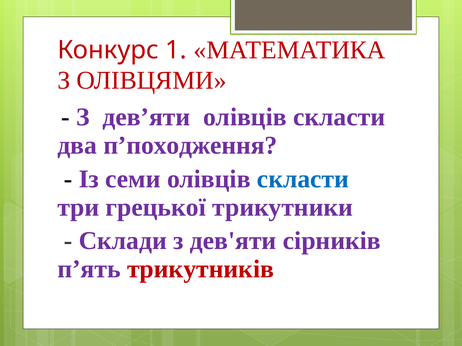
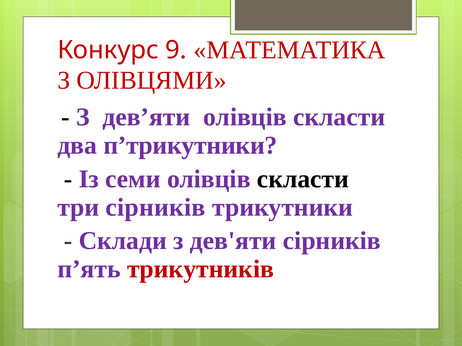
1: 1 -> 9 (176, 50)
п’походження: п’походження -> п’трикутники (190, 146)
скласти colour: blue -> black (303, 179)
три грецької: грецької -> сірників (156, 208)
